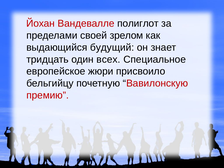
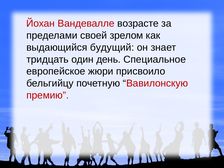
полиглот: полиглот -> возрасте (138, 24)
всех: всех -> день (109, 59)
